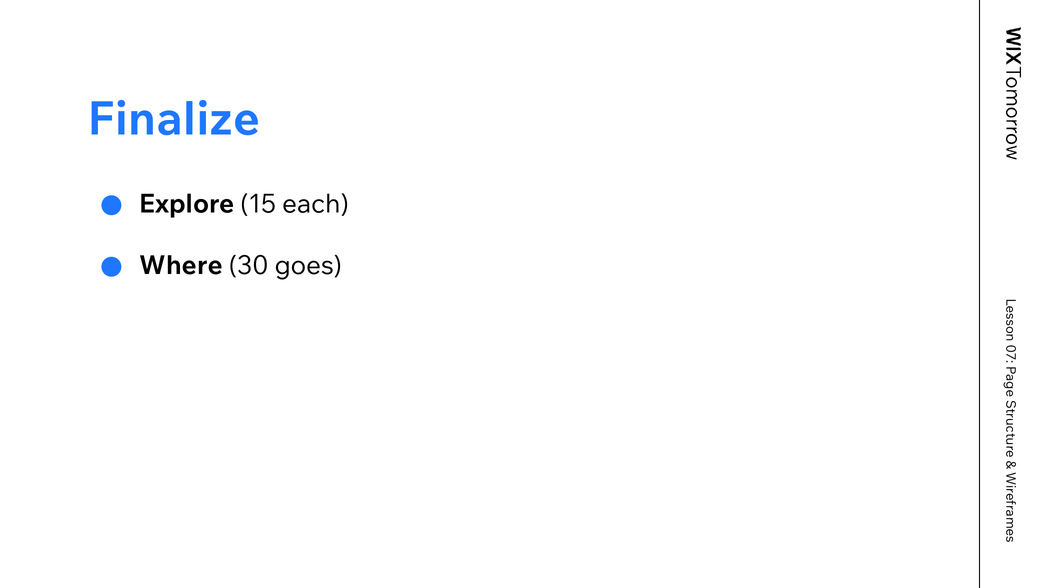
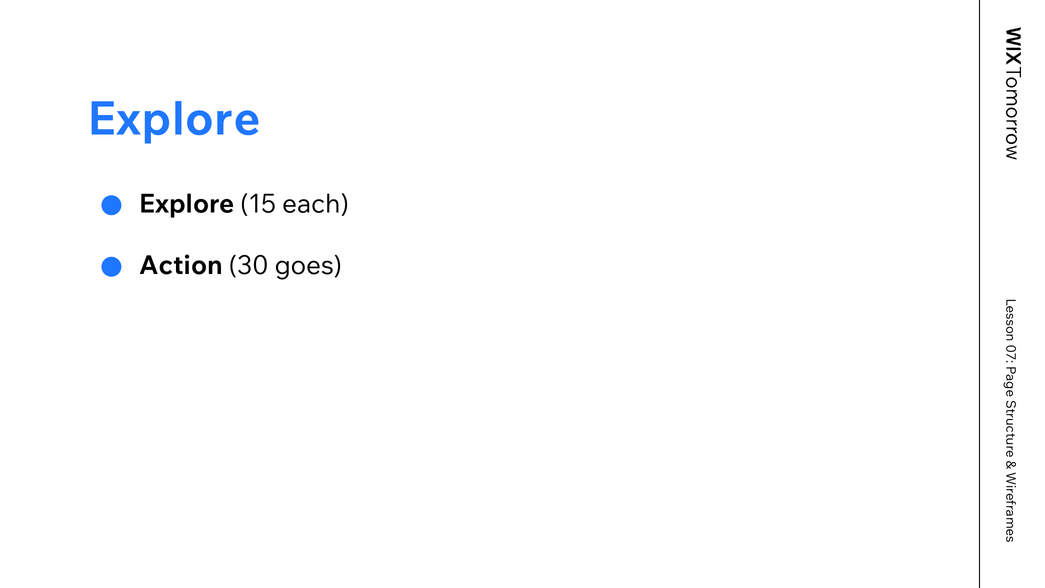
Finalize: Finalize -> Explore (174, 119)
Where: Where -> Action (181, 266)
